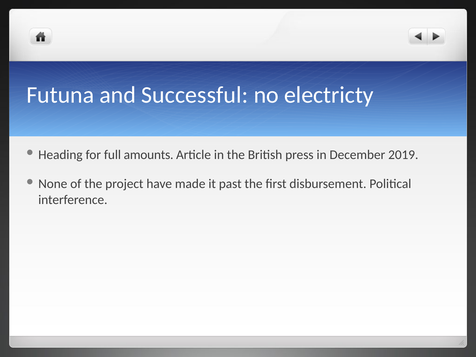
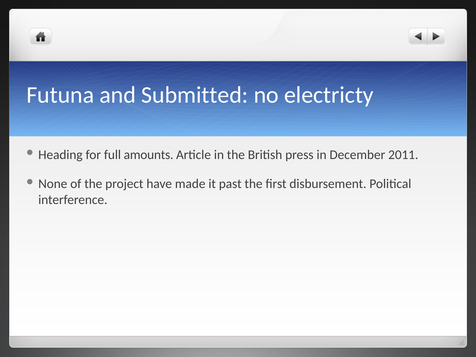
Successful: Successful -> Submitted (195, 95)
2019: 2019 -> 2011 (403, 155)
